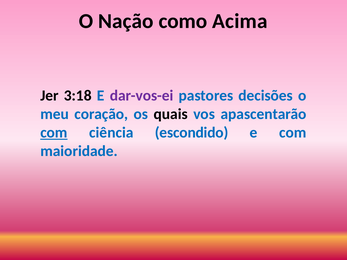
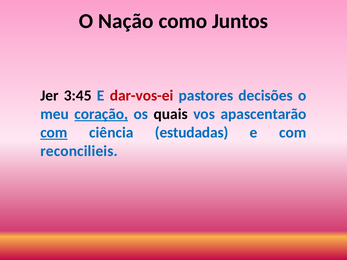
Acima: Acima -> Juntos (240, 21)
3:18: 3:18 -> 3:45 (78, 96)
dar-vos-ei colour: purple -> red (142, 96)
coração underline: none -> present (101, 114)
escondido: escondido -> estudadas (192, 133)
maioridade: maioridade -> reconcilieis (79, 151)
